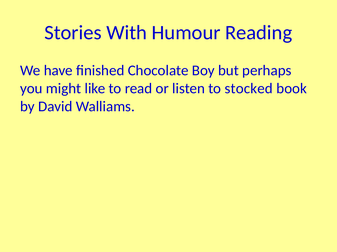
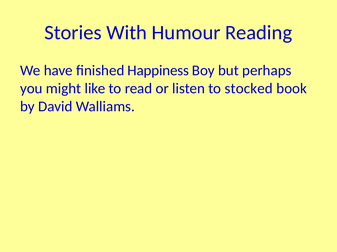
Chocolate: Chocolate -> Happiness (158, 71)
